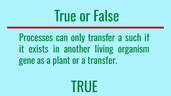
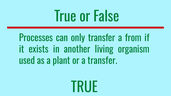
such: such -> from (133, 38)
gene: gene -> used (27, 61)
